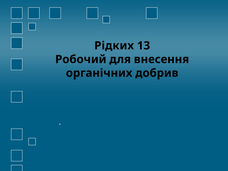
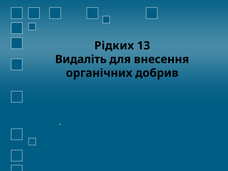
Робочий: Робочий -> Видаліть (81, 59)
